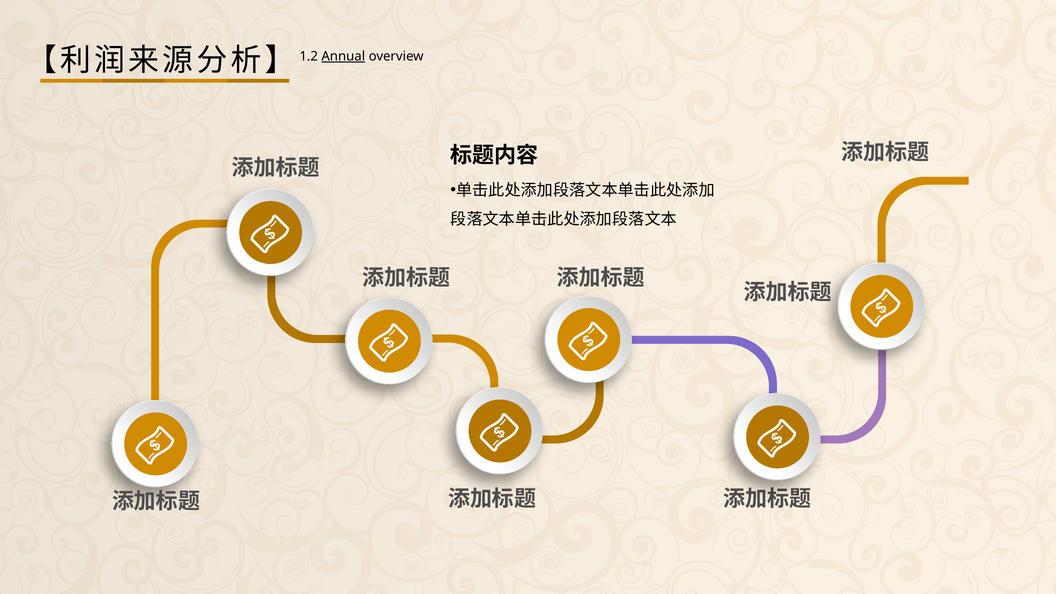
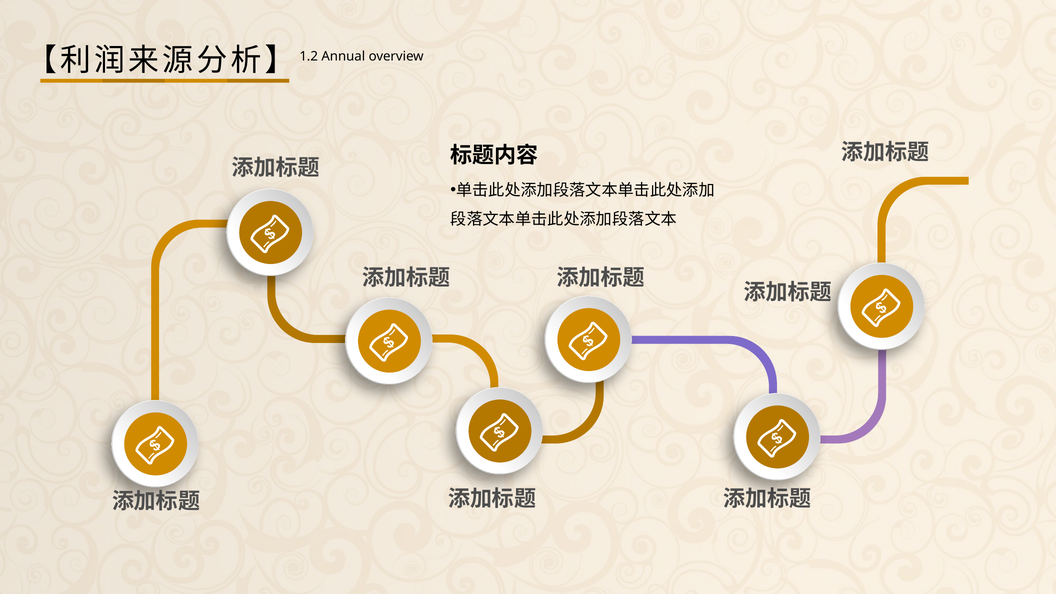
Annual underline: present -> none (343, 56)
